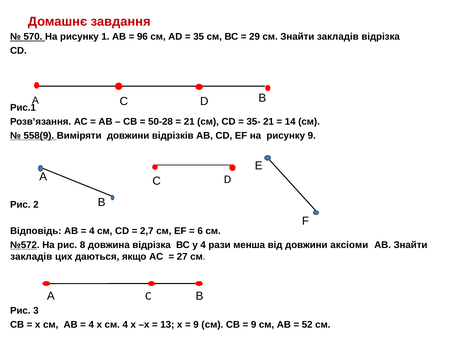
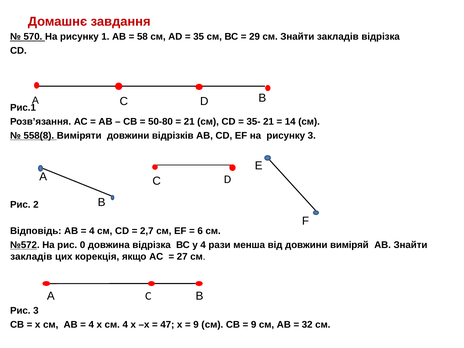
96: 96 -> 58 (142, 37)
50-28: 50-28 -> 50-80 (160, 122)
558(9: 558(9 -> 558(8 (39, 136)
рисунку 9: 9 -> 3 (312, 136)
8: 8 -> 0 (83, 245)
аксіоми: аксіоми -> виміряй (349, 245)
даються: даються -> корекція (97, 257)
13: 13 -> 47 (167, 325)
52: 52 -> 32 (307, 325)
